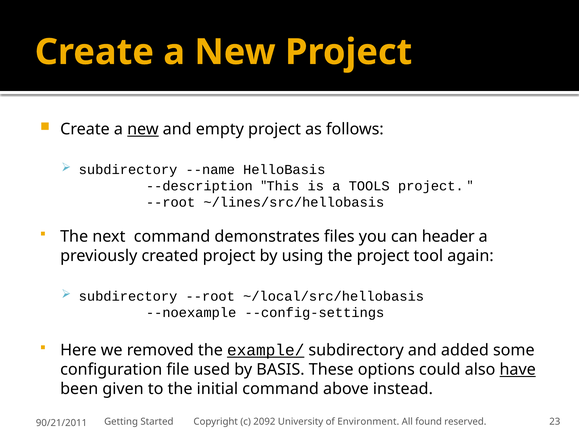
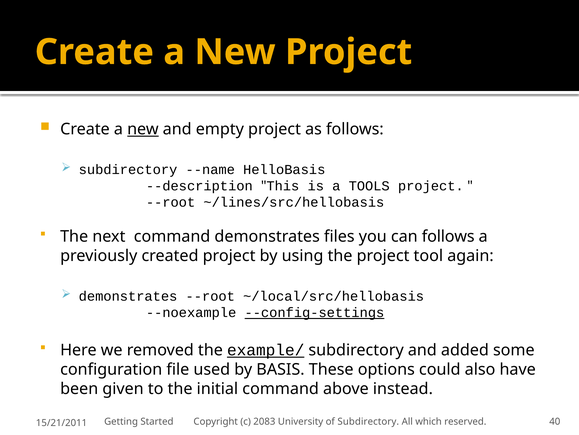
can header: header -> follows (448, 236)
subdirectory: subdirectory -> demonstrates (128, 296)
--config-settings underline: none -> present (314, 312)
have underline: present -> none (518, 369)
2092: 2092 -> 2083 (264, 421)
of Environment: Environment -> Subdirectory (368, 421)
found: found -> which (429, 421)
23: 23 -> 40 (555, 421)
90/21/2011: 90/21/2011 -> 15/21/2011 (62, 422)
